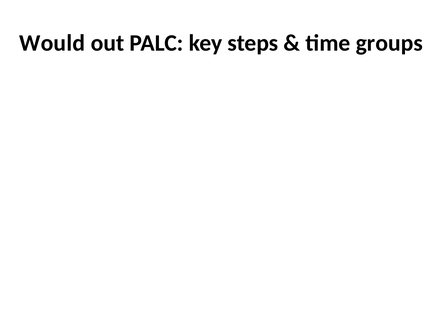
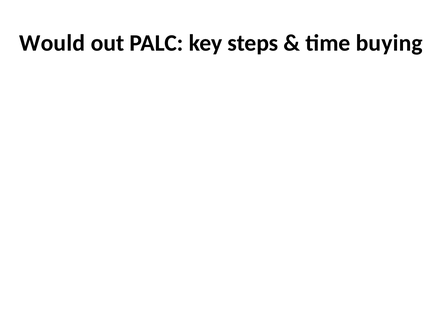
groups: groups -> buying (389, 43)
